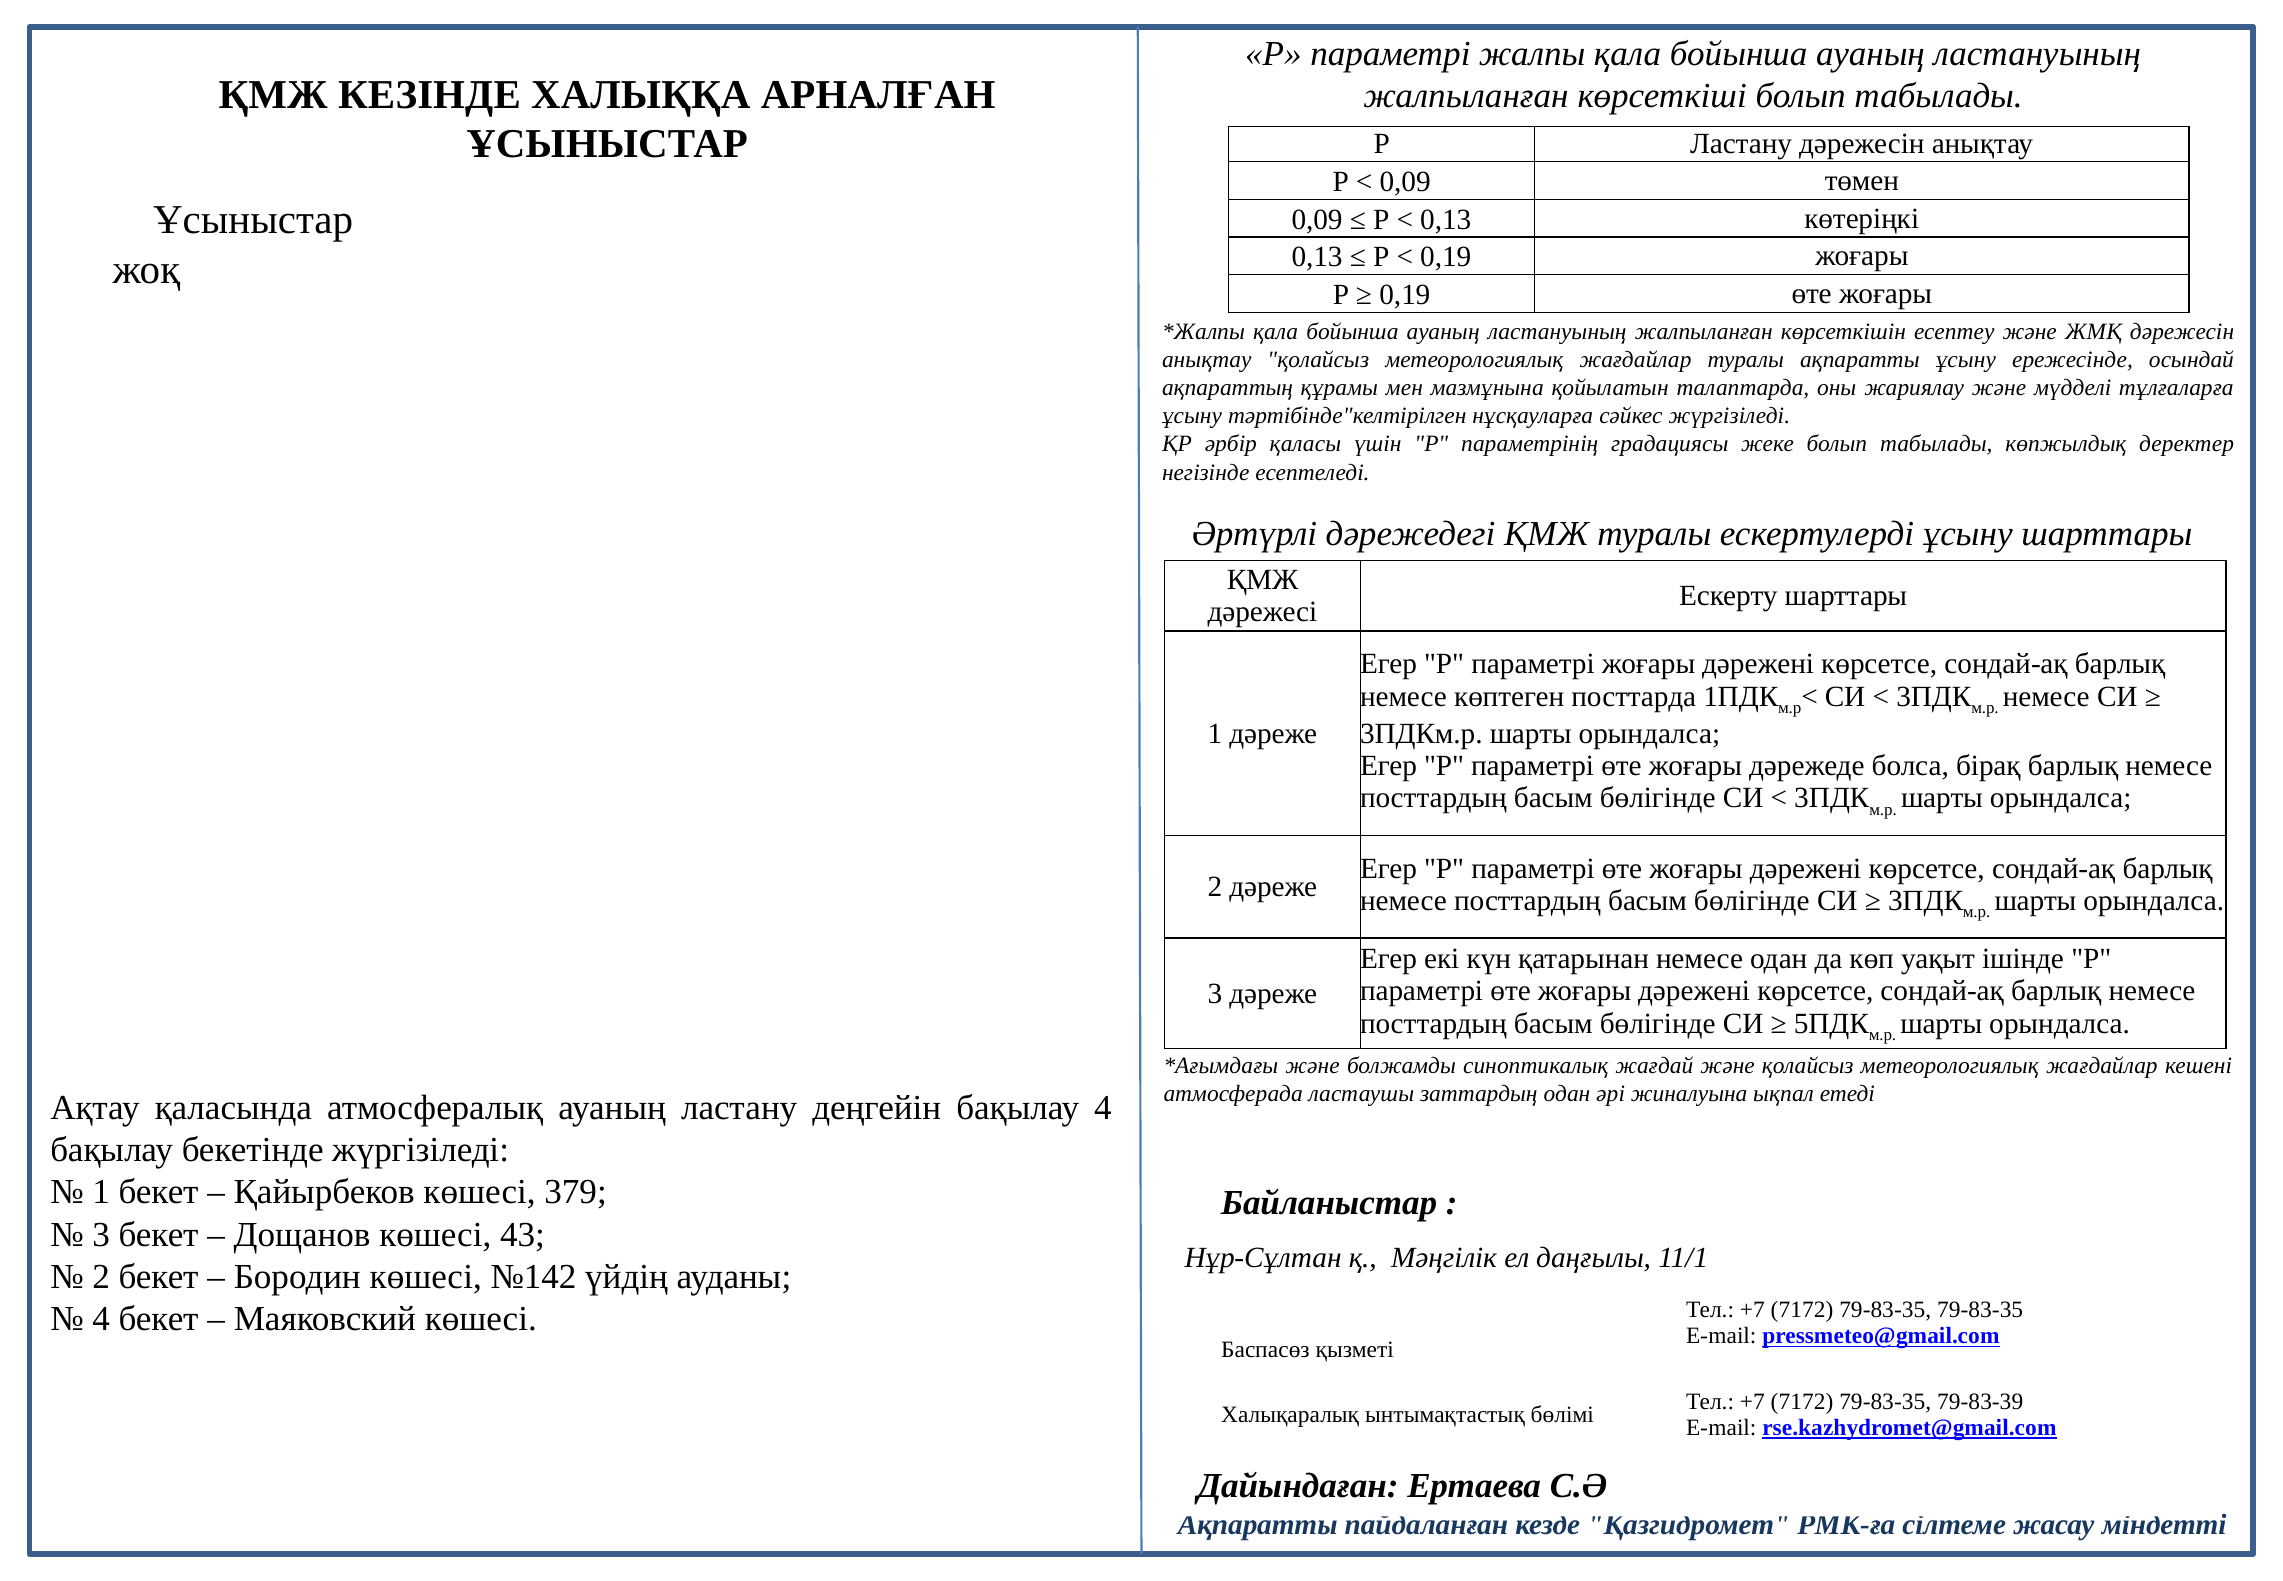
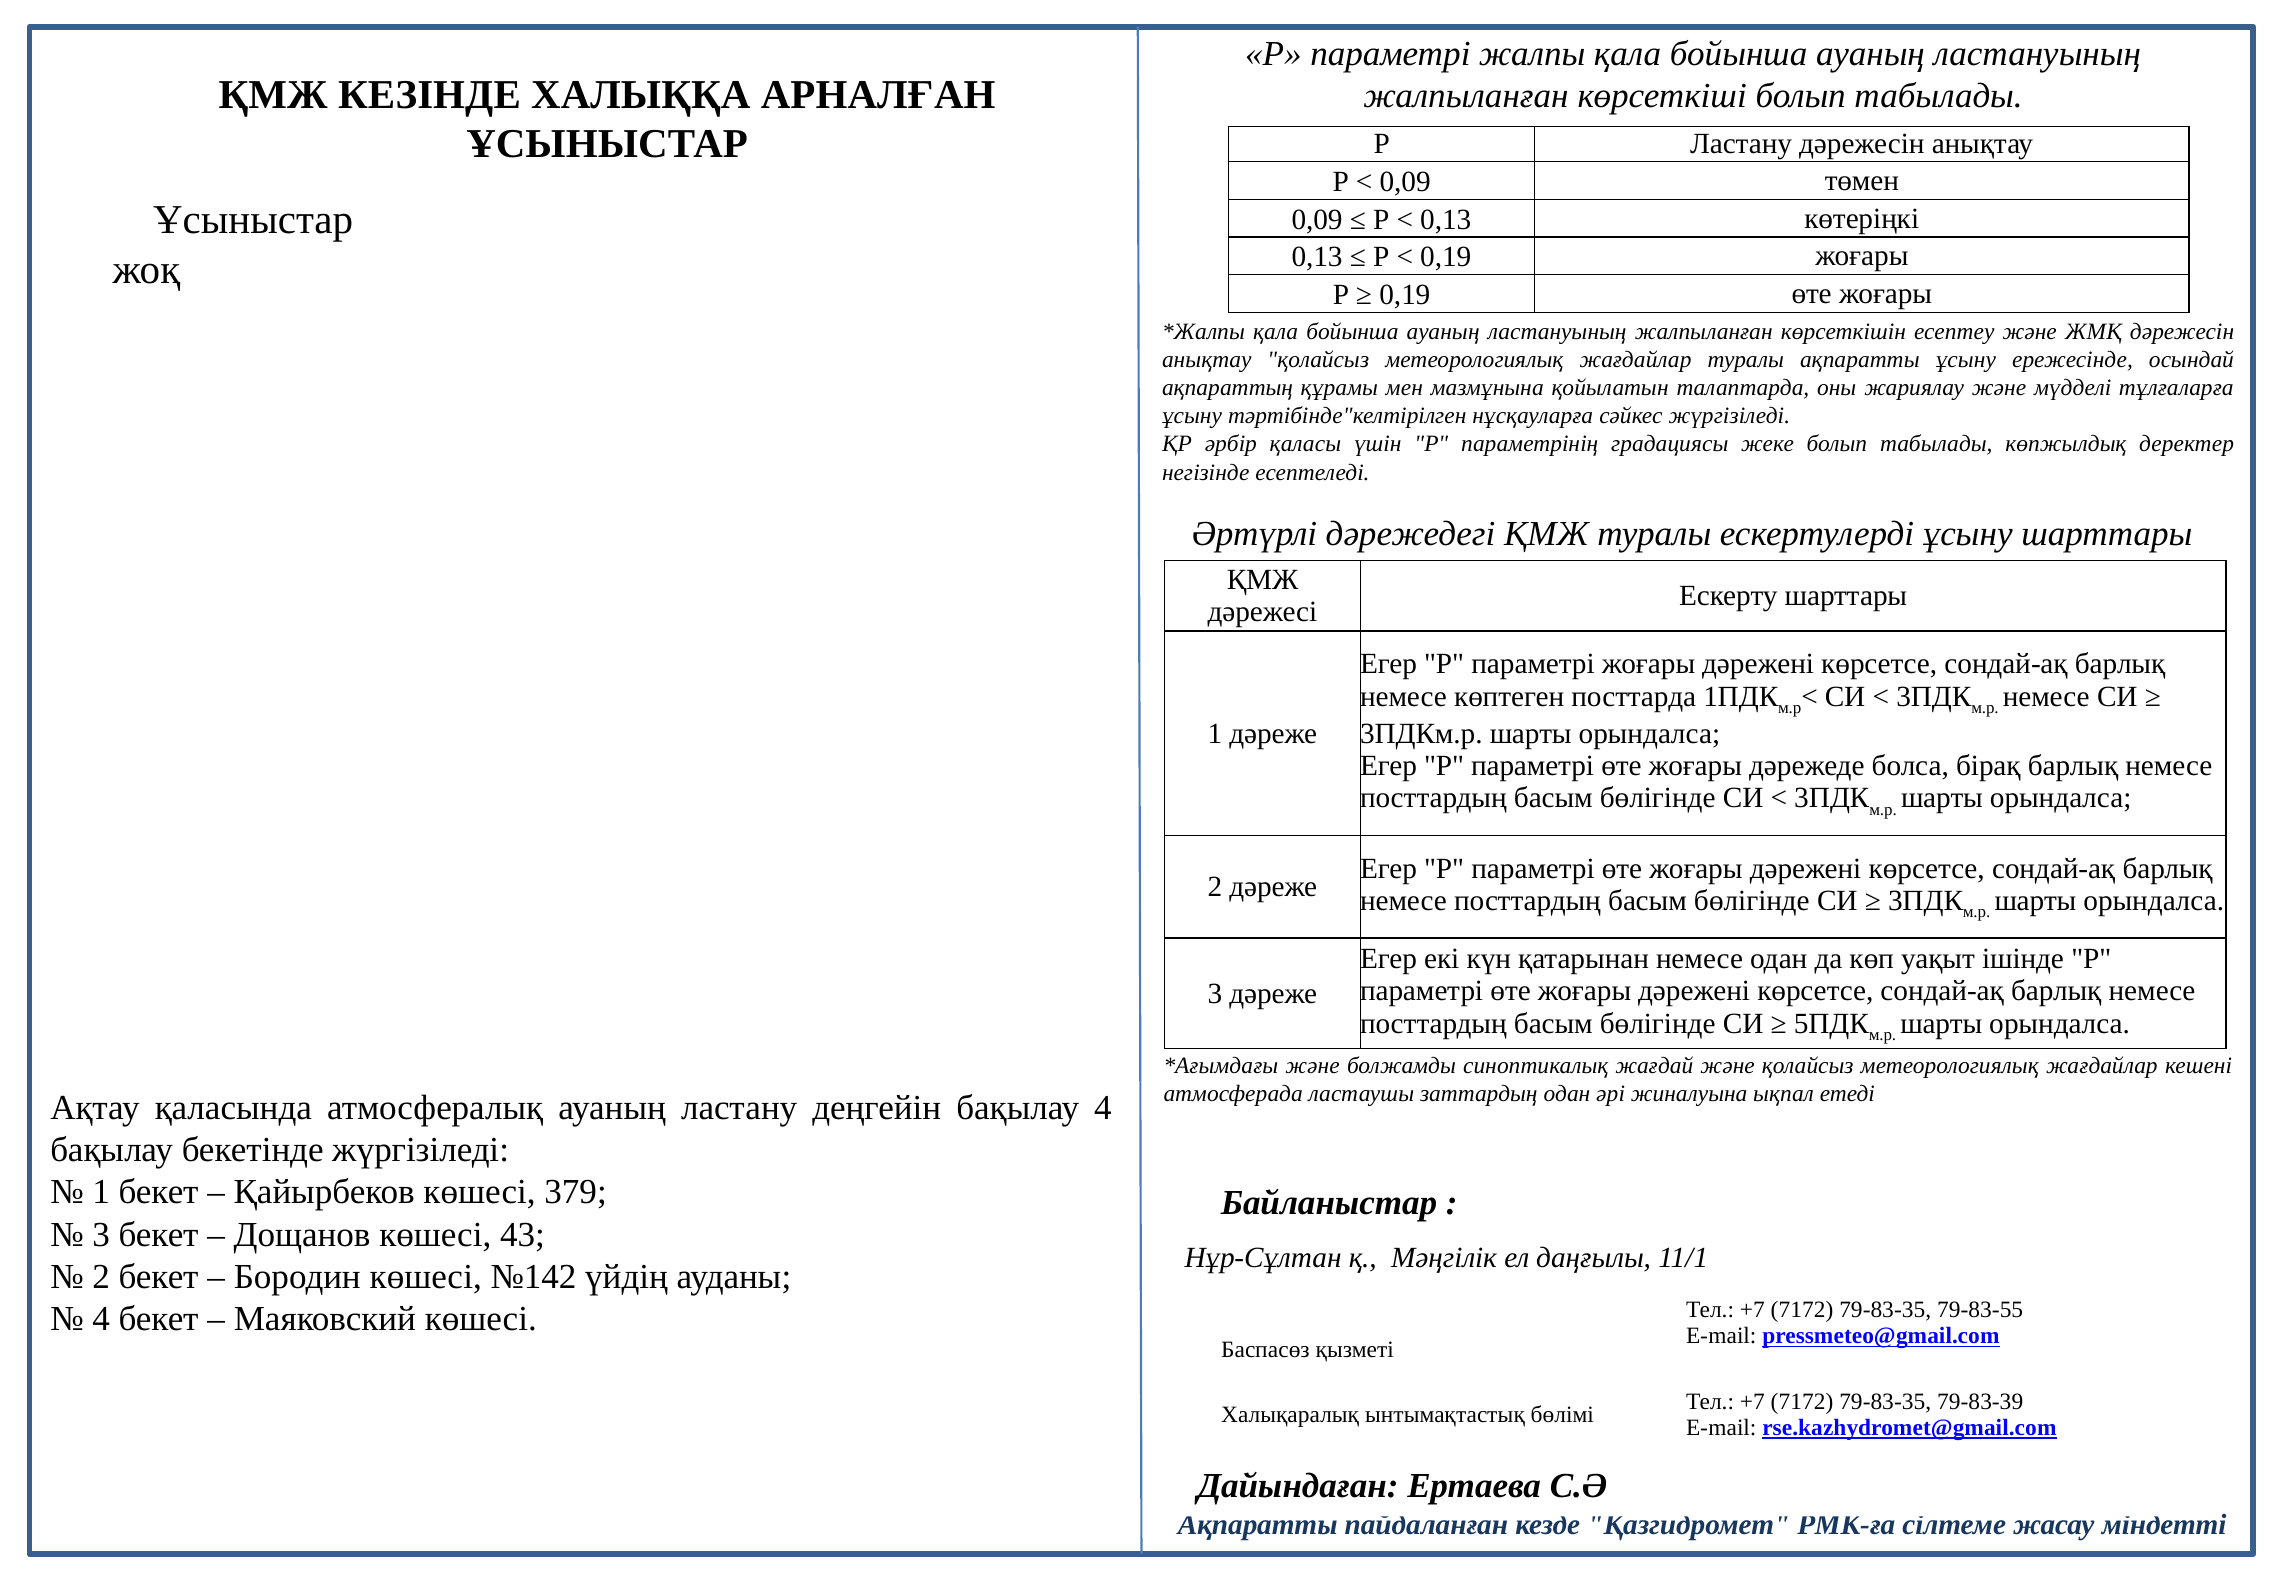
79-83-35 79-83-35: 79-83-35 -> 79-83-55 (1980, 1310)
